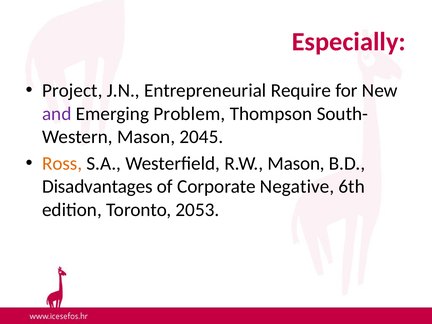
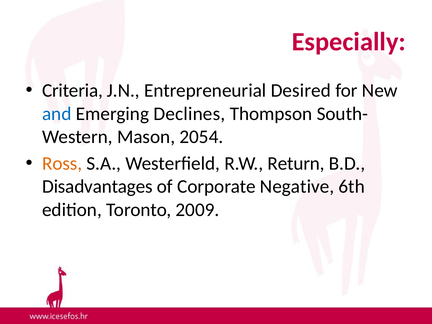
Project: Project -> Criteria (72, 91)
Require: Require -> Desired (301, 91)
and colour: purple -> blue (57, 114)
Problem: Problem -> Declines (189, 114)
2045: 2045 -> 2054 (201, 137)
R.W Mason: Mason -> Return (296, 164)
2053: 2053 -> 2009 (197, 210)
